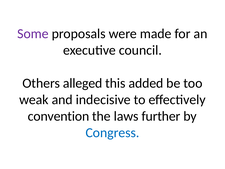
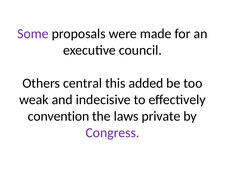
alleged: alleged -> central (83, 83)
further: further -> private (161, 116)
Congress colour: blue -> purple (112, 133)
